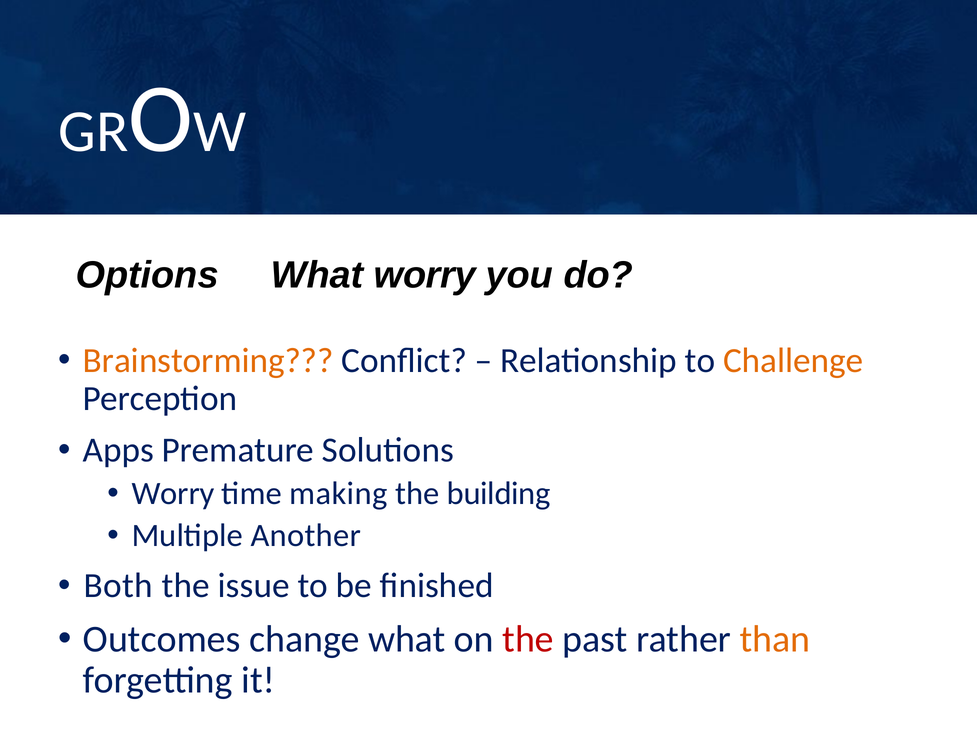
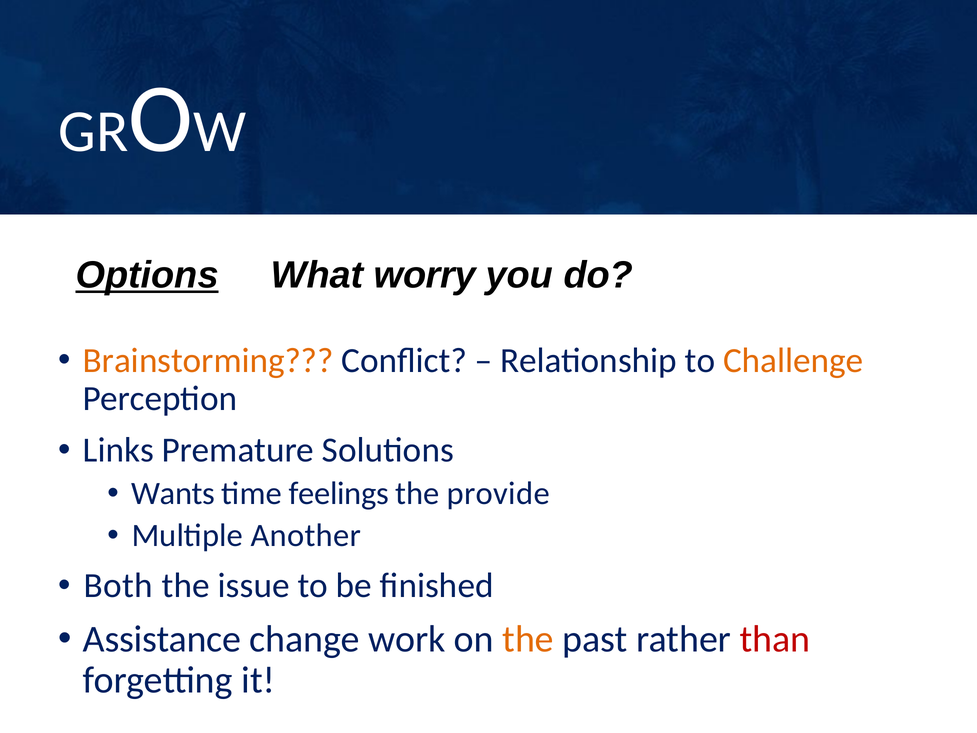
Options underline: none -> present (147, 275)
Apps: Apps -> Links (118, 450)
Worry: Worry -> Wants (173, 494)
making: making -> feelings (339, 494)
building: building -> provide (498, 494)
Outcomes: Outcomes -> Assistance (162, 639)
change what: what -> work (407, 639)
the colour: red -> orange (528, 639)
than colour: orange -> red (775, 639)
